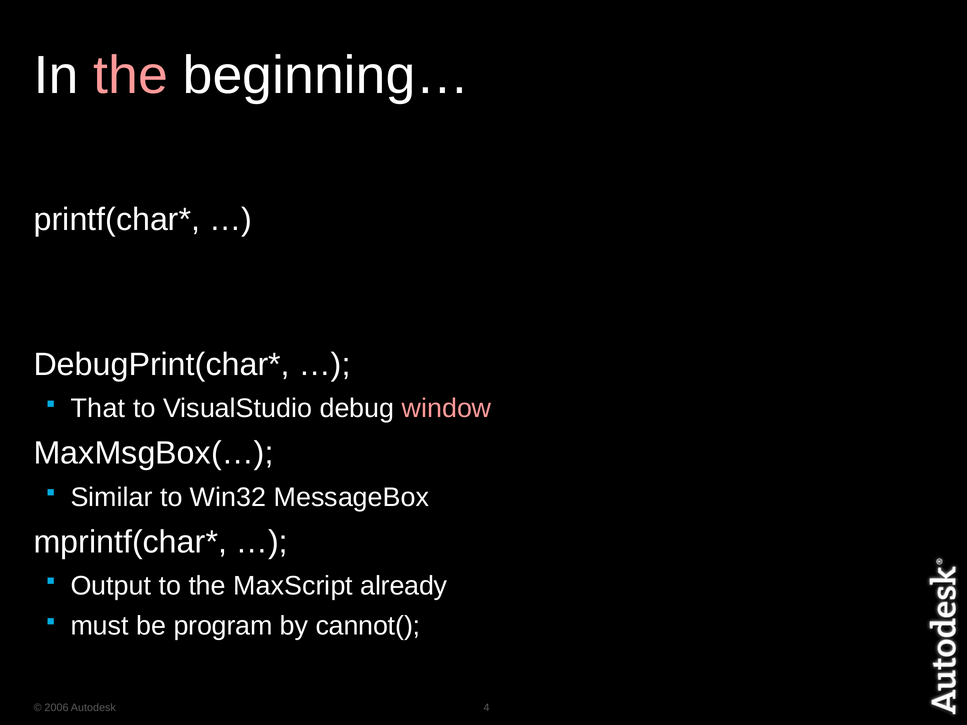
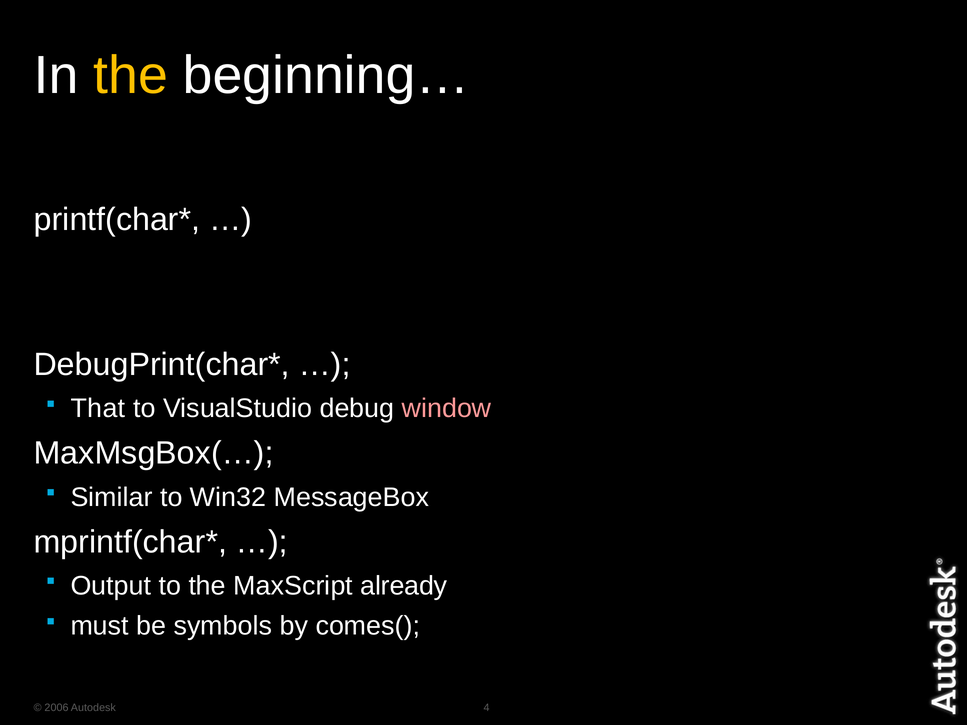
the colour: pink -> yellow (131, 76)
program: program -> symbols (223, 626)
cannot(: cannot( -> comes( (368, 626)
